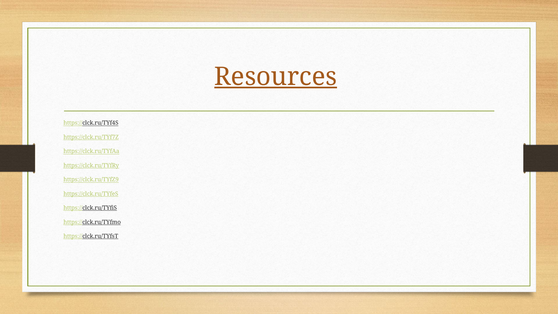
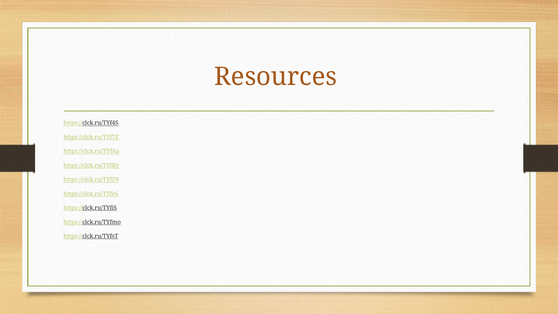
Resources underline: present -> none (276, 77)
